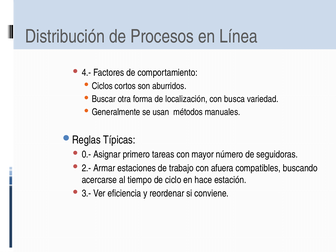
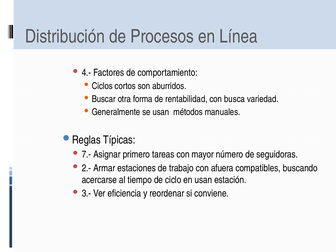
localización: localización -> rentabilidad (186, 99)
0.-: 0.- -> 7.- (86, 154)
en hace: hace -> usan (203, 180)
